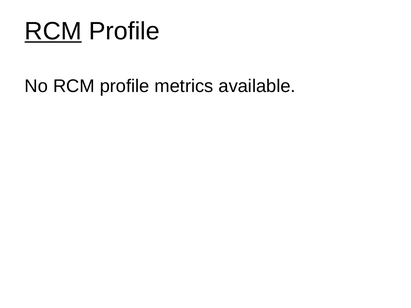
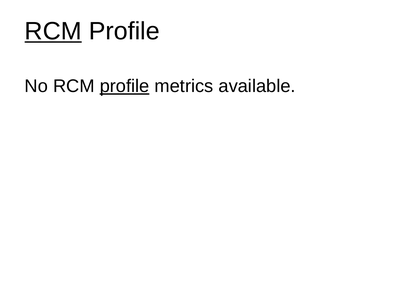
profile underline: none -> present (125, 86)
